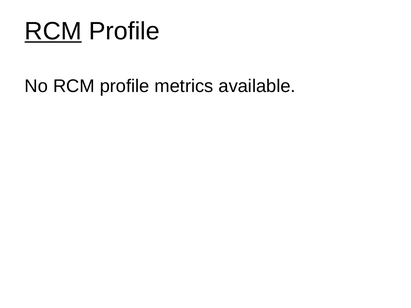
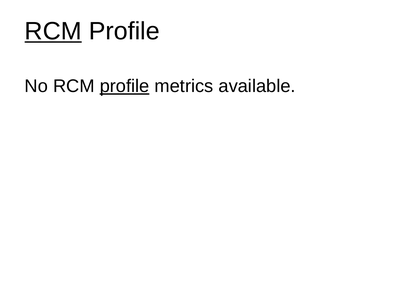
profile underline: none -> present (125, 86)
